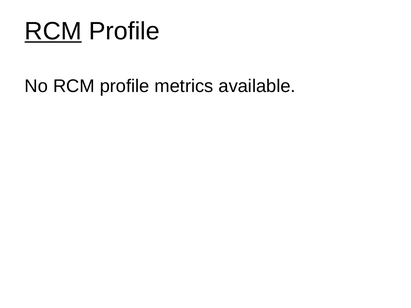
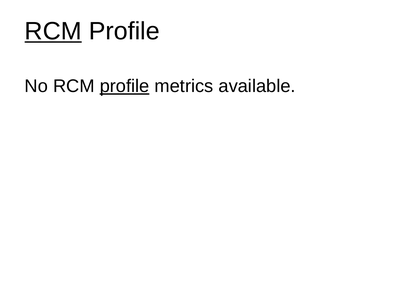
profile underline: none -> present (125, 86)
